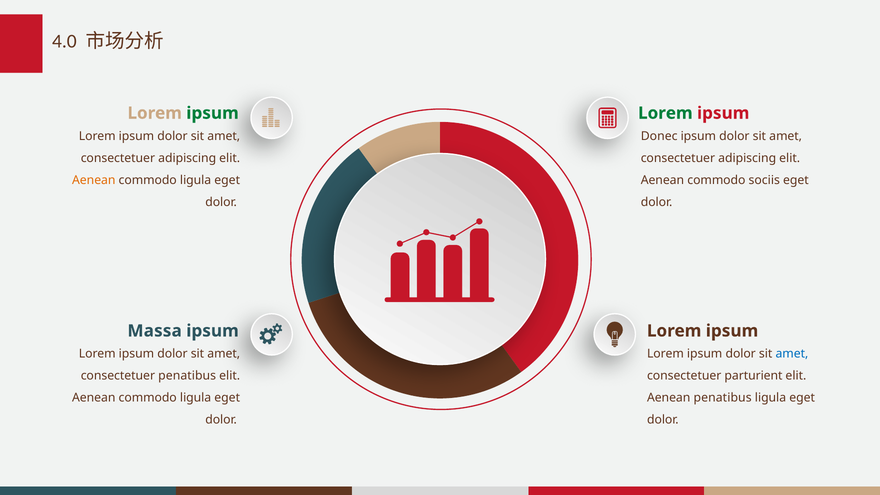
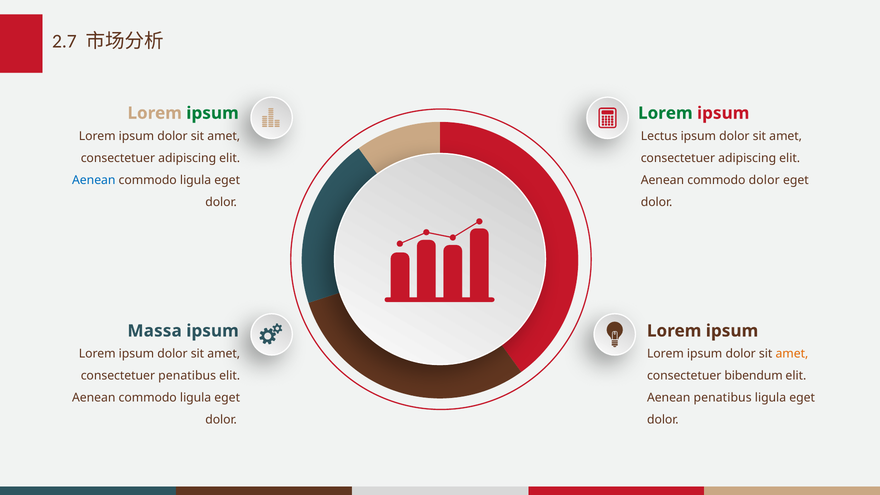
4.0: 4.0 -> 2.7 (64, 41)
Donec: Donec -> Lectus (659, 136)
Aenean colour: orange -> blue (94, 180)
commodo sociis: sociis -> dolor (764, 180)
amet colour: blue -> orange (792, 354)
parturient: parturient -> bibendum (754, 376)
